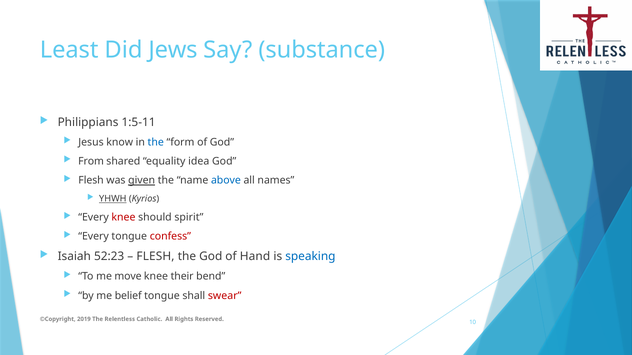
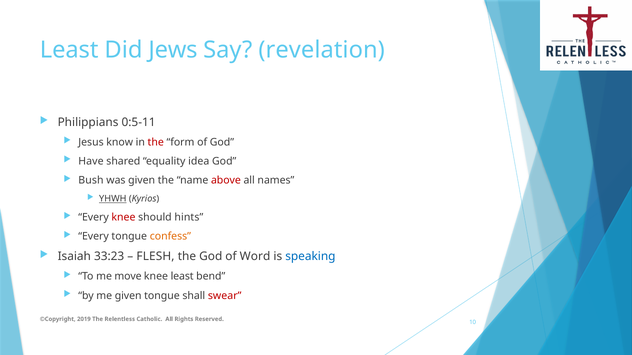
substance: substance -> revelation (322, 50)
1:5-11: 1:5-11 -> 0:5-11 (139, 122)
the colour: blue -> red (156, 142)
From: From -> Have (91, 161)
Flesh: Flesh -> Bush (91, 181)
given underline: present -> none (142, 181)
above colour: blue -> red (226, 181)
spirit: spirit -> hints (189, 218)
confess colour: red -> orange (170, 237)
52:23: 52:23 -> 33:23 (109, 257)
Hand: Hand -> Word (255, 257)
knee their: their -> least (182, 277)
me belief: belief -> given (128, 296)
